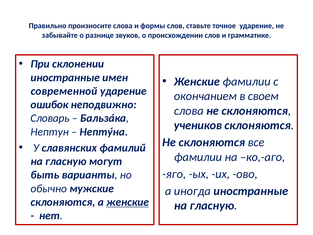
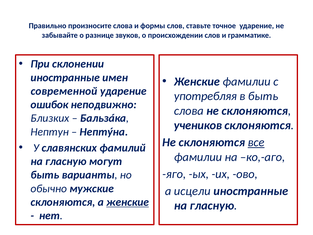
окончанием: окончанием -> употребляя (205, 96)
в своем: своем -> быть (263, 96)
Словарь: Словарь -> Близких (50, 118)
все underline: none -> present (256, 142)
иногда: иногда -> исцели (192, 191)
